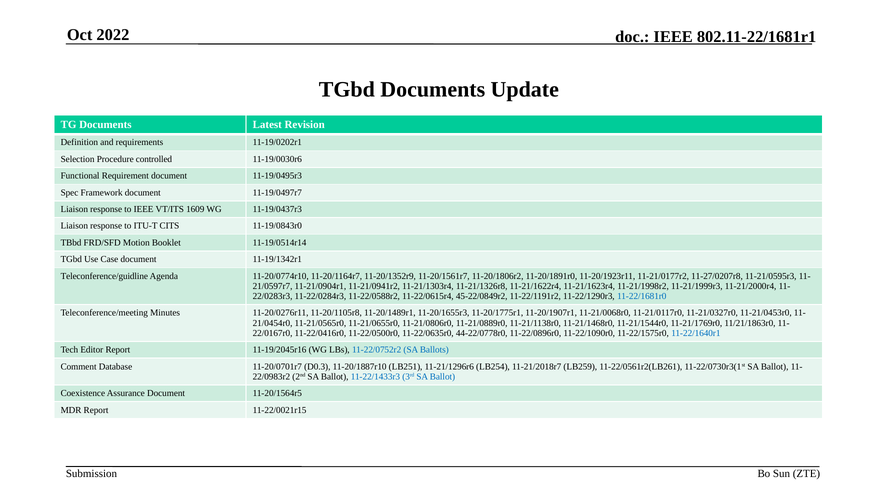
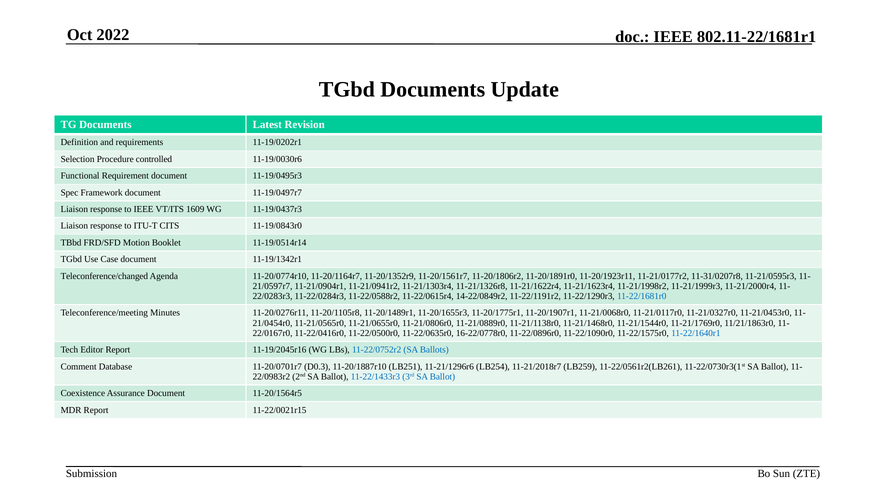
Teleconference/guidline: Teleconference/guidline -> Teleconference/changed (104, 276)
11-27/0207r8: 11-27/0207r8 -> 11-31/0207r8 (717, 276)
45-22/0849r2: 45-22/0849r2 -> 14-22/0849r2 (482, 296)
44-22/0778r0: 44-22/0778r0 -> 16-22/0778r0 (482, 333)
